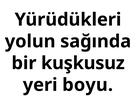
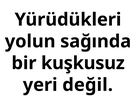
boyu: boyu -> değil (88, 85)
